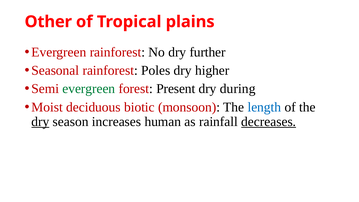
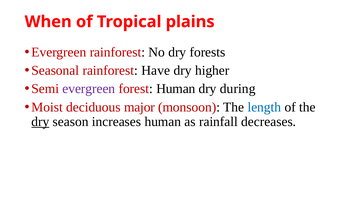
Other: Other -> When (48, 22)
further: further -> forests (207, 52)
Poles: Poles -> Have (156, 70)
evergreen colour: green -> purple (89, 89)
forest Present: Present -> Human (176, 89)
biotic: biotic -> major (139, 107)
decreases underline: present -> none (269, 122)
